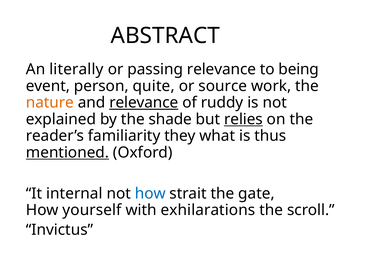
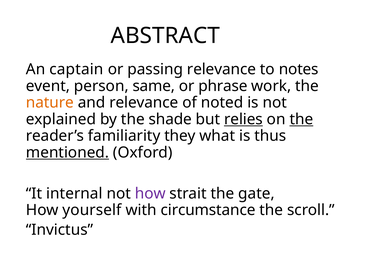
literally: literally -> captain (76, 69)
being: being -> notes (299, 69)
quite: quite -> same (154, 86)
source: source -> phrase (223, 86)
relevance underline: present -> none (144, 103)
ruddy: ruddy -> noted (222, 103)
the underline: none -> present (301, 119)
how colour: blue -> purple (150, 193)
exhilarations: exhilarations -> circumstance (208, 210)
